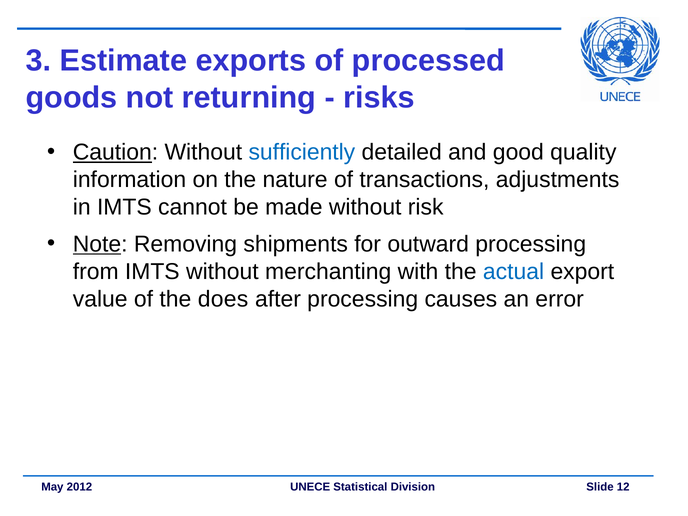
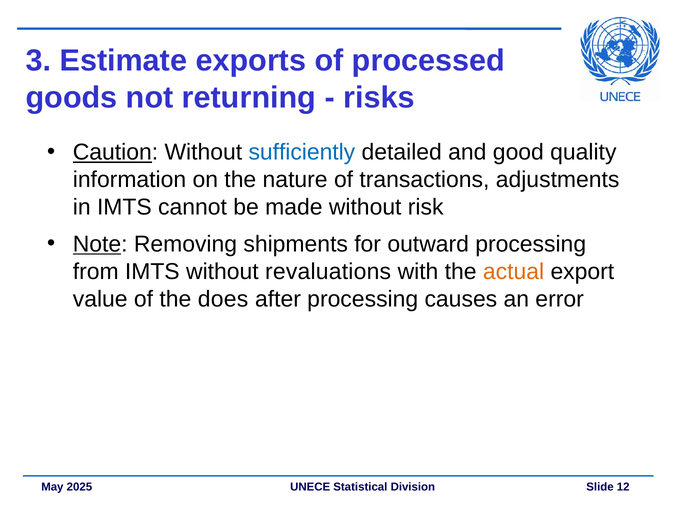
merchanting: merchanting -> revaluations (328, 272)
actual colour: blue -> orange (514, 272)
2012: 2012 -> 2025 (79, 487)
